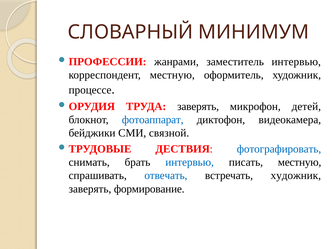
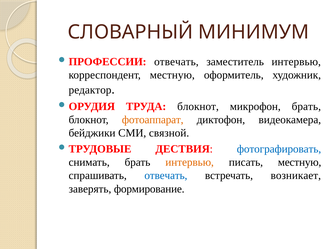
жанрами: жанрами -> отвечать (176, 62)
процессе: процессе -> редактор (90, 90)
ТРУДА заверять: заверять -> блокнот (198, 106)
микрофон детей: детей -> брать (306, 106)
фотоаппарат colour: blue -> orange (153, 120)
интервью colour: blue -> orange (190, 162)
встречать художник: художник -> возникает (296, 176)
